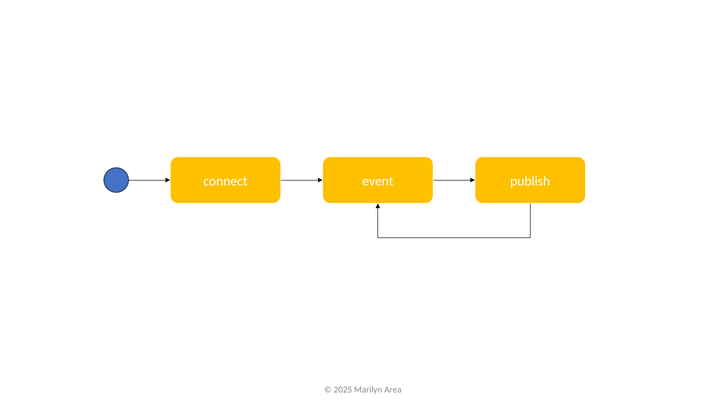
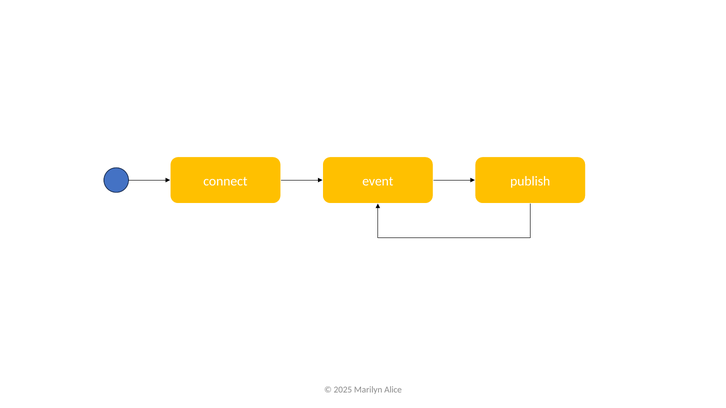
Area: Area -> Alice (393, 390)
